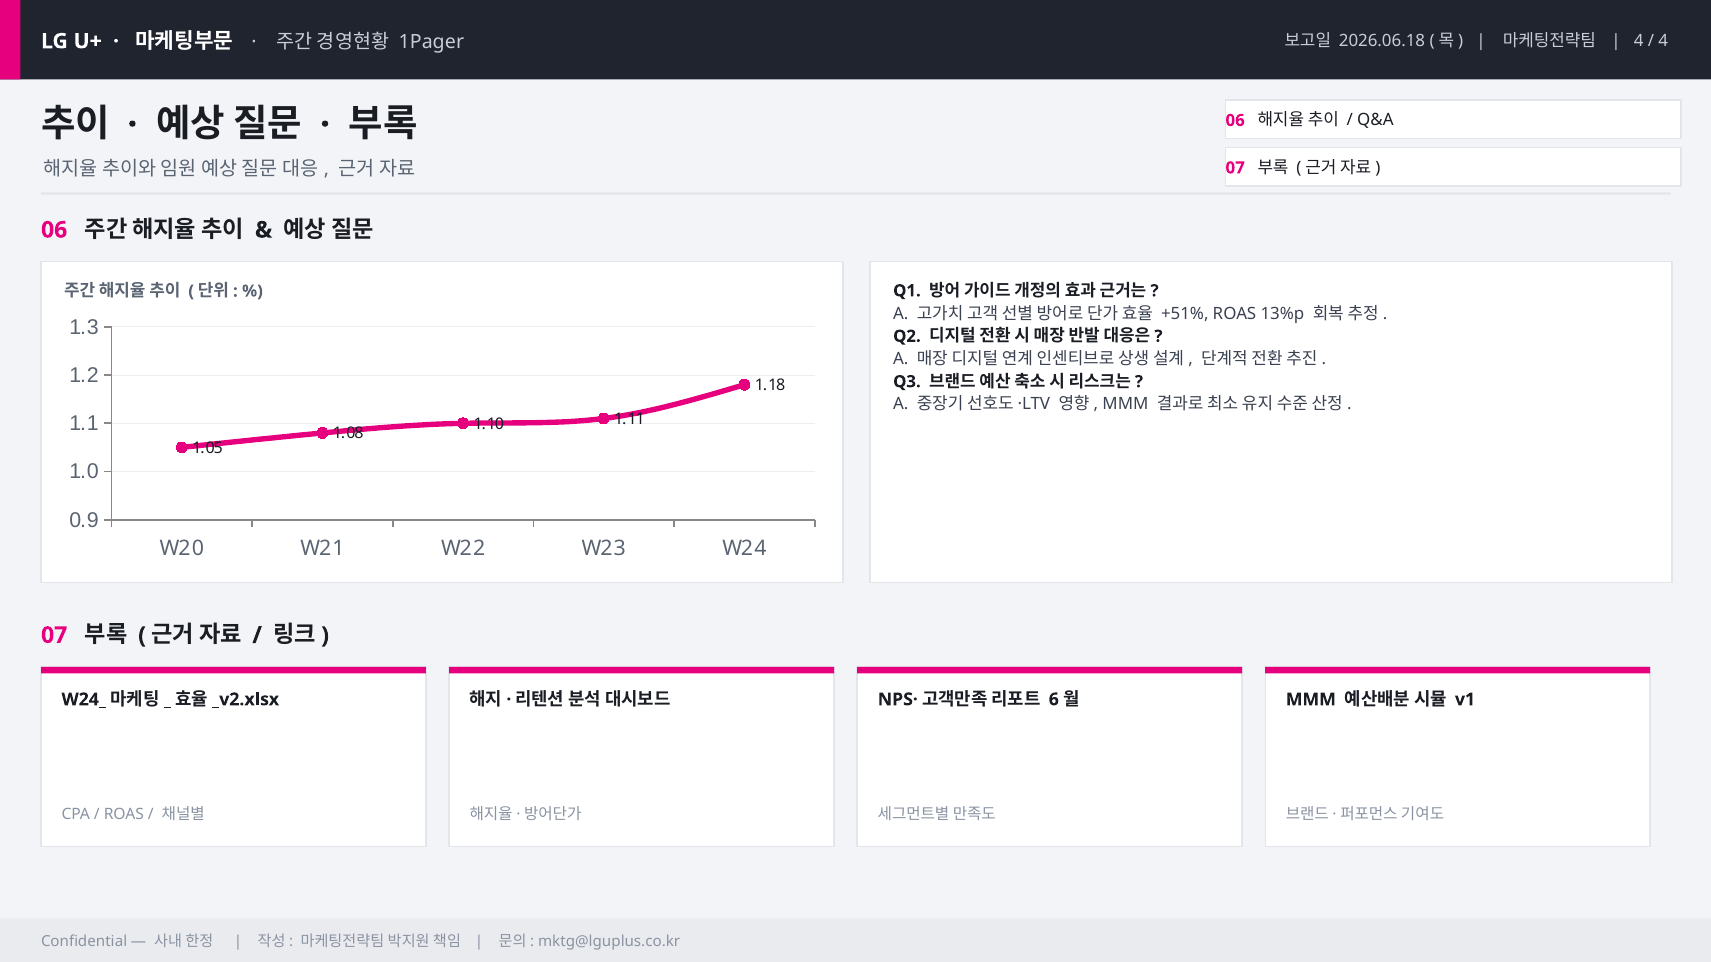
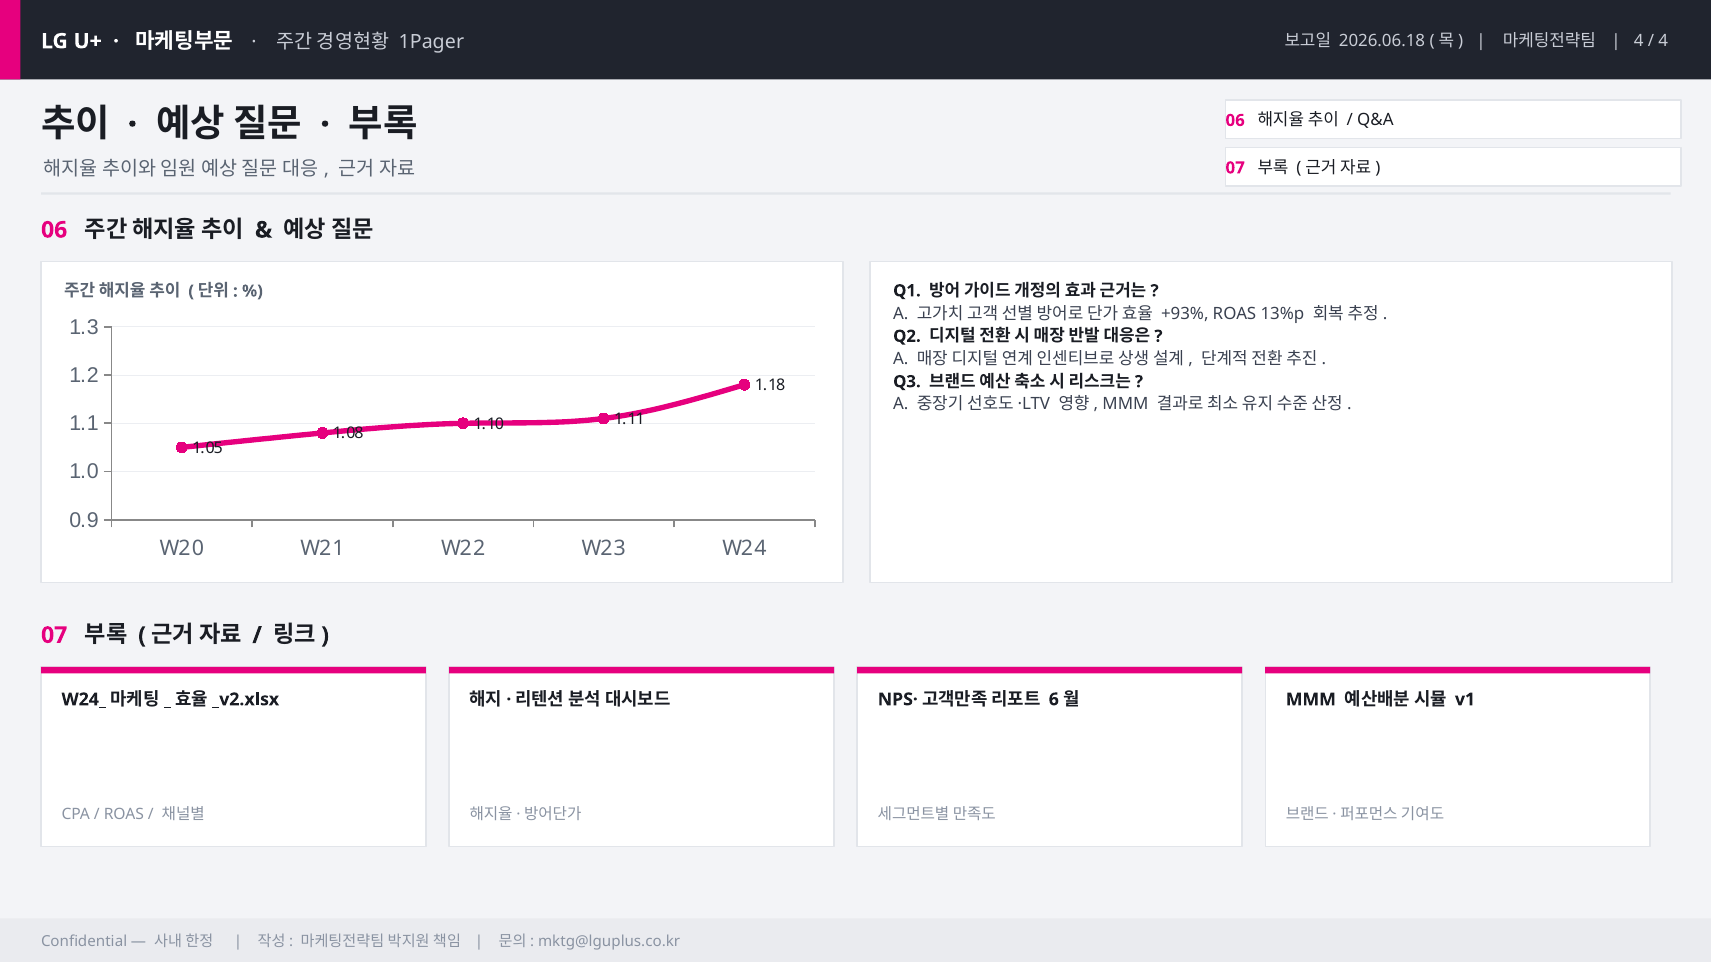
+51%: +51% -> +93% (1185, 314)
